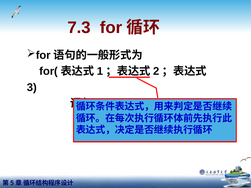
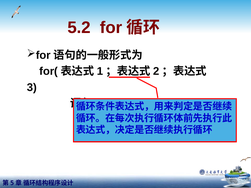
7.3: 7.3 -> 5.2 (79, 28)
